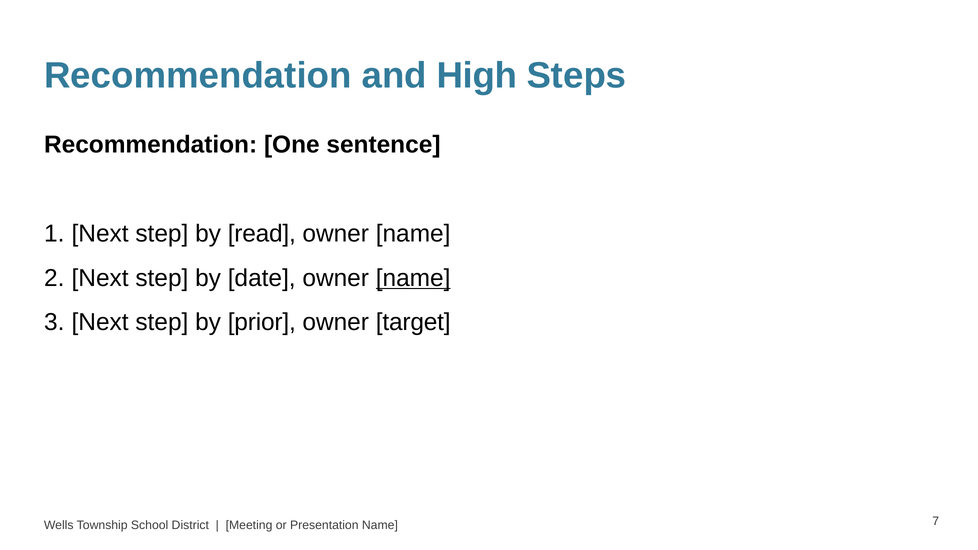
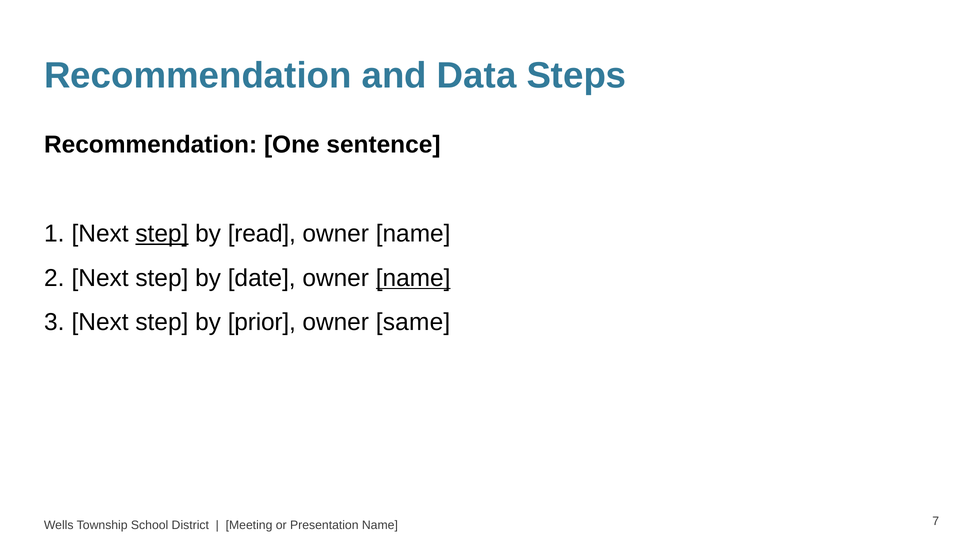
High: High -> Data (477, 76)
step underline: none -> present (162, 234)
target: target -> same (413, 322)
